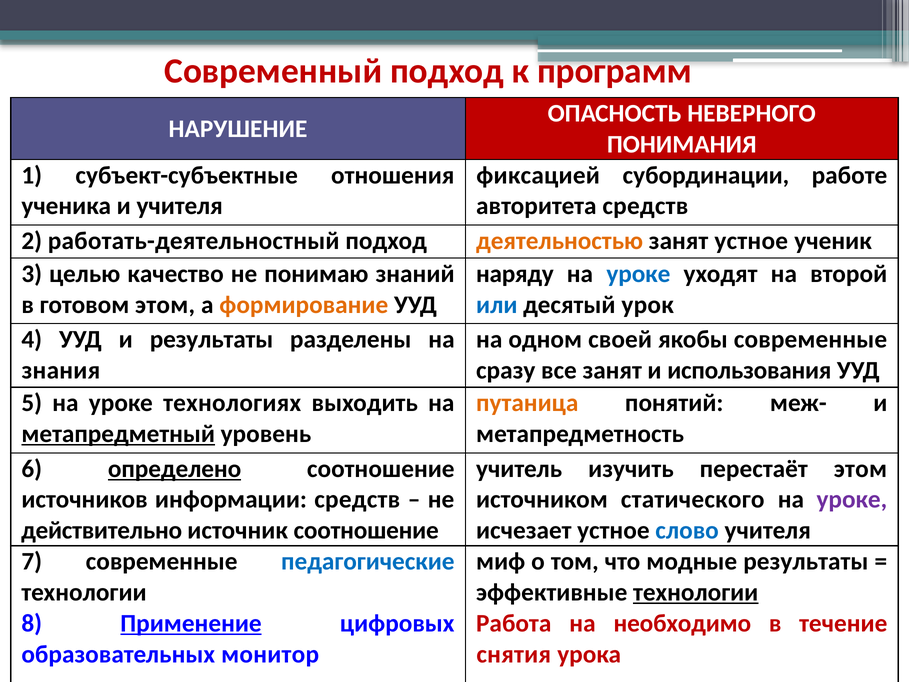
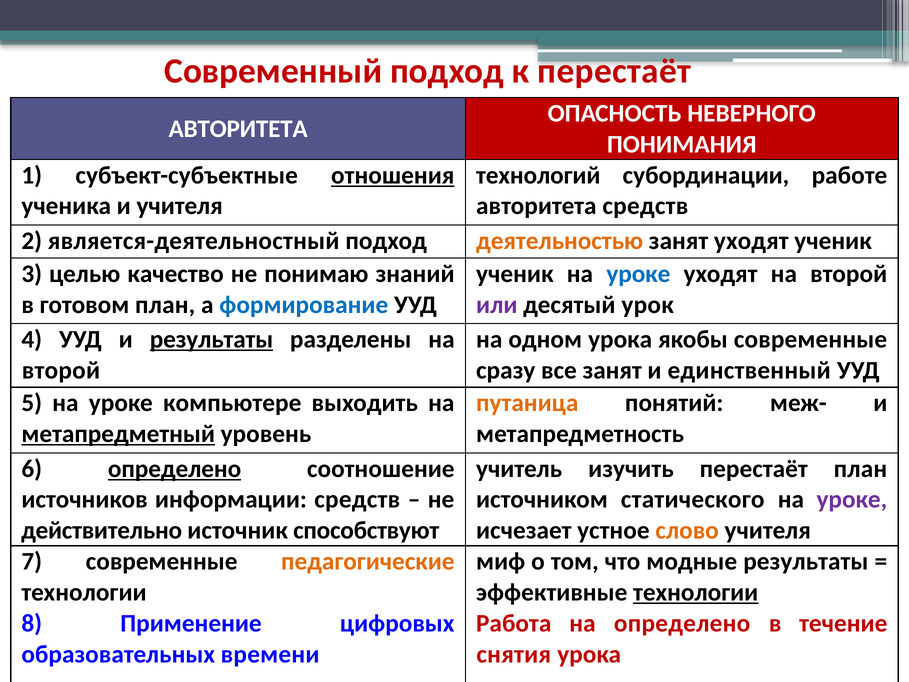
к программ: программ -> перестаёт (614, 71)
НАРУШЕНИЕ: НАРУШЕНИЕ -> АВТОРИТЕТА (238, 129)
отношения underline: none -> present (393, 175)
фиксацией: фиксацией -> технологий (538, 175)
работать-деятельностный: работать-деятельностный -> является-деятельностный (194, 241)
занят устное: устное -> уходят (751, 241)
наряду: наряду -> ученик (515, 274)
готовом этом: этом -> план (165, 305)
формирование colour: orange -> blue (304, 305)
или colour: blue -> purple (497, 305)
результаты underline: none -> present (212, 339)
одном своей: своей -> урока (620, 339)
знания: знания -> второй (61, 370)
использования: использования -> единственный (749, 370)
технологиях: технологиях -> компьютере (232, 403)
перестаёт этом: этом -> план (860, 469)
источник соотношение: соотношение -> способствуют (366, 530)
слово colour: blue -> orange (687, 530)
педагогические colour: blue -> orange (368, 561)
Применение underline: present -> none (191, 623)
на необходимо: необходимо -> определено (682, 623)
монитор: монитор -> времени (270, 654)
